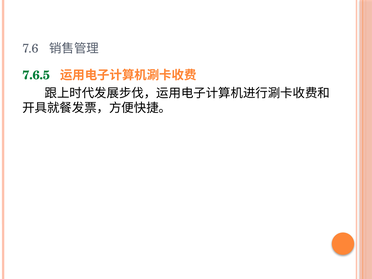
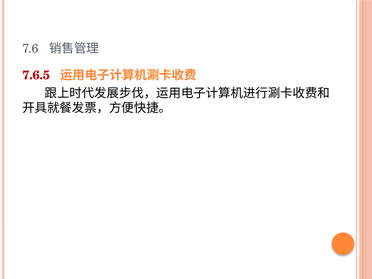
7.6.5 colour: green -> red (36, 75)
